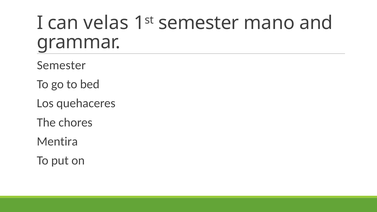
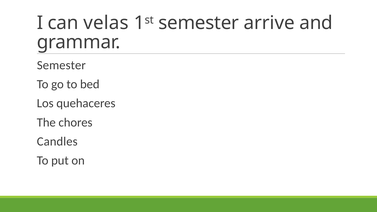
mano: mano -> arrive (269, 23)
Mentira: Mentira -> Candles (57, 142)
